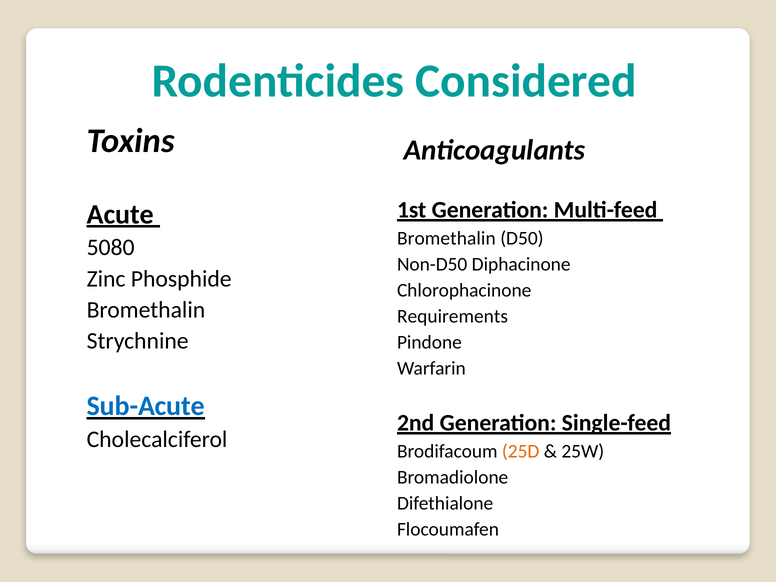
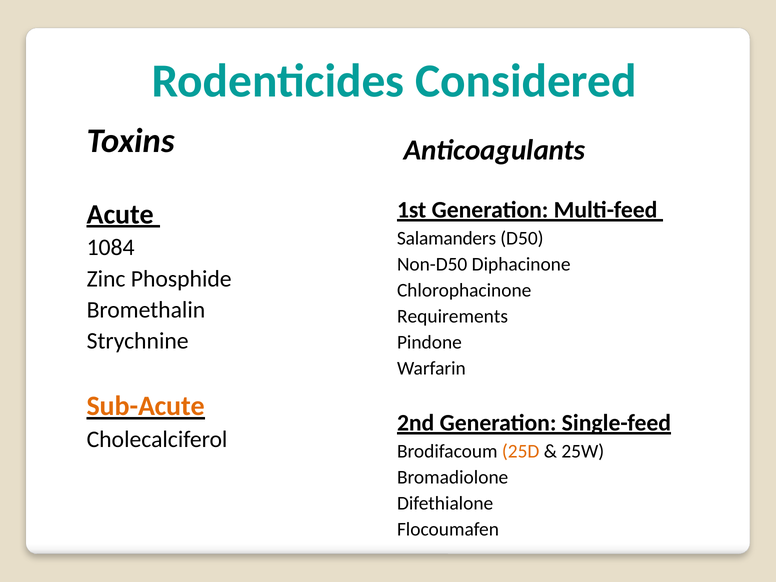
Bromethalin: Bromethalin -> Salamanders (447, 238)
5080: 5080 -> 1084 (111, 248)
Sub-Acute colour: blue -> orange (146, 406)
